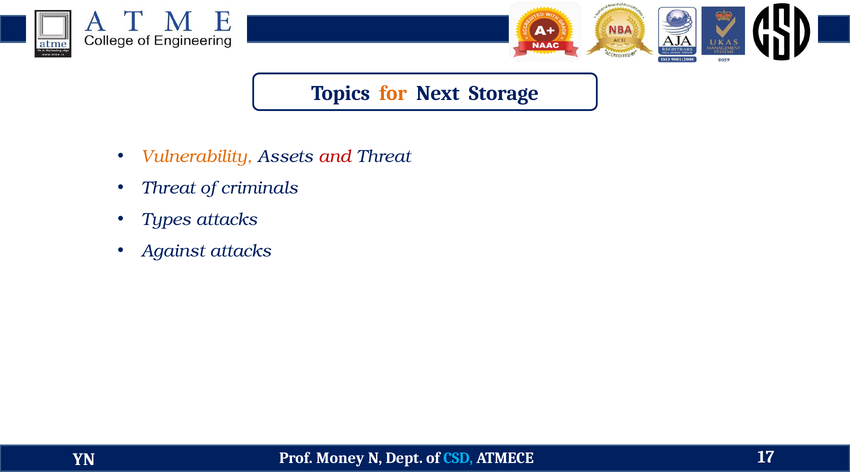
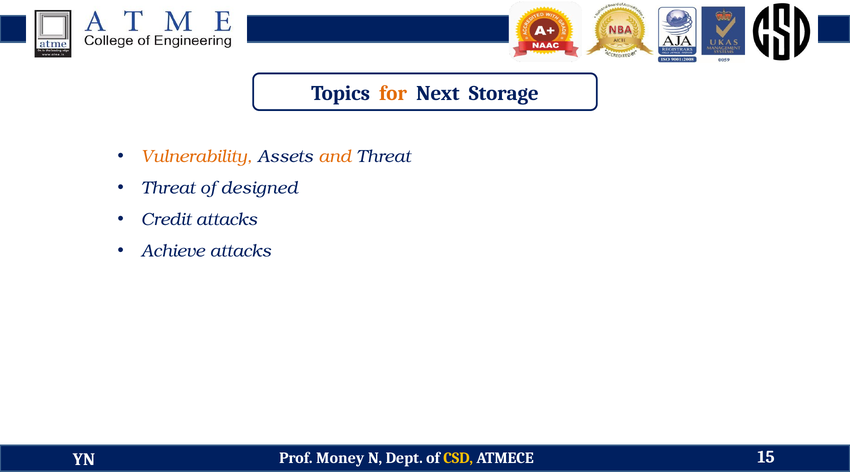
and colour: red -> orange (335, 156)
criminals: criminals -> designed (259, 188)
Types: Types -> Credit (166, 219)
Against: Against -> Achieve (173, 251)
CSD colour: light blue -> yellow (458, 458)
17: 17 -> 15 (766, 457)
